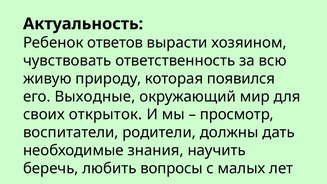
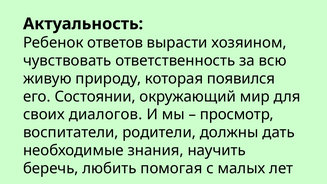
Выходные: Выходные -> Состоянии (95, 97)
открыток: открыток -> диалогов (106, 115)
вопросы: вопросы -> помогая (171, 168)
